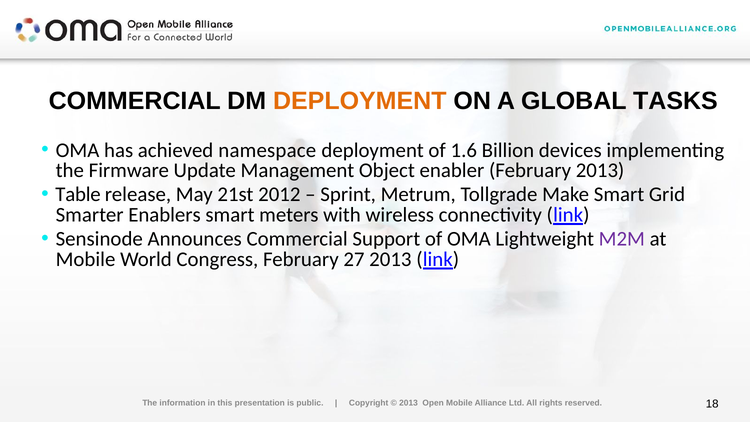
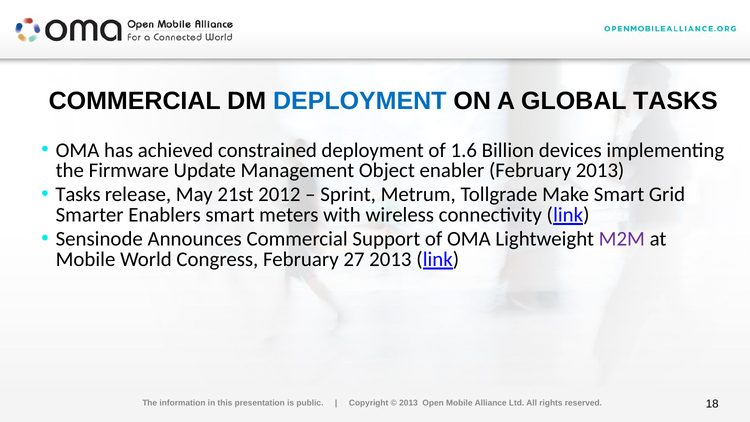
DEPLOYMENT colour: orange -> blue (360, 101)
namespace: namespace -> constrained (267, 150)
Table: Table -> Tasks (78, 194)
